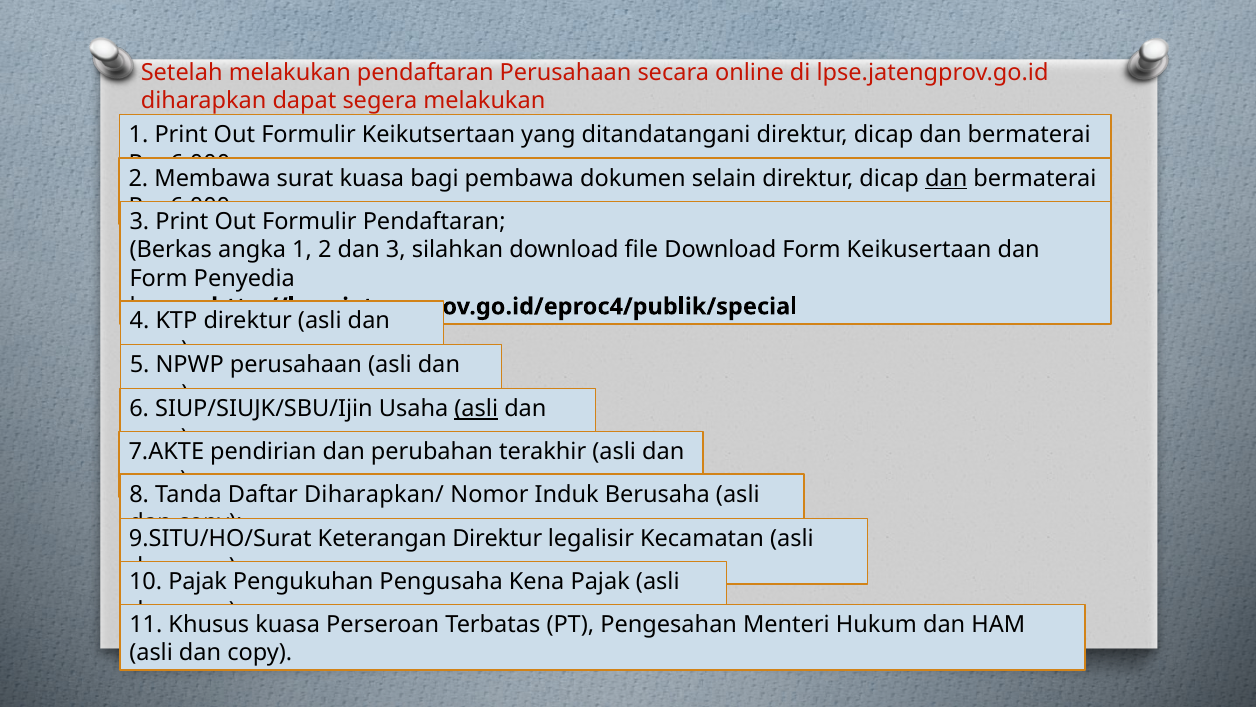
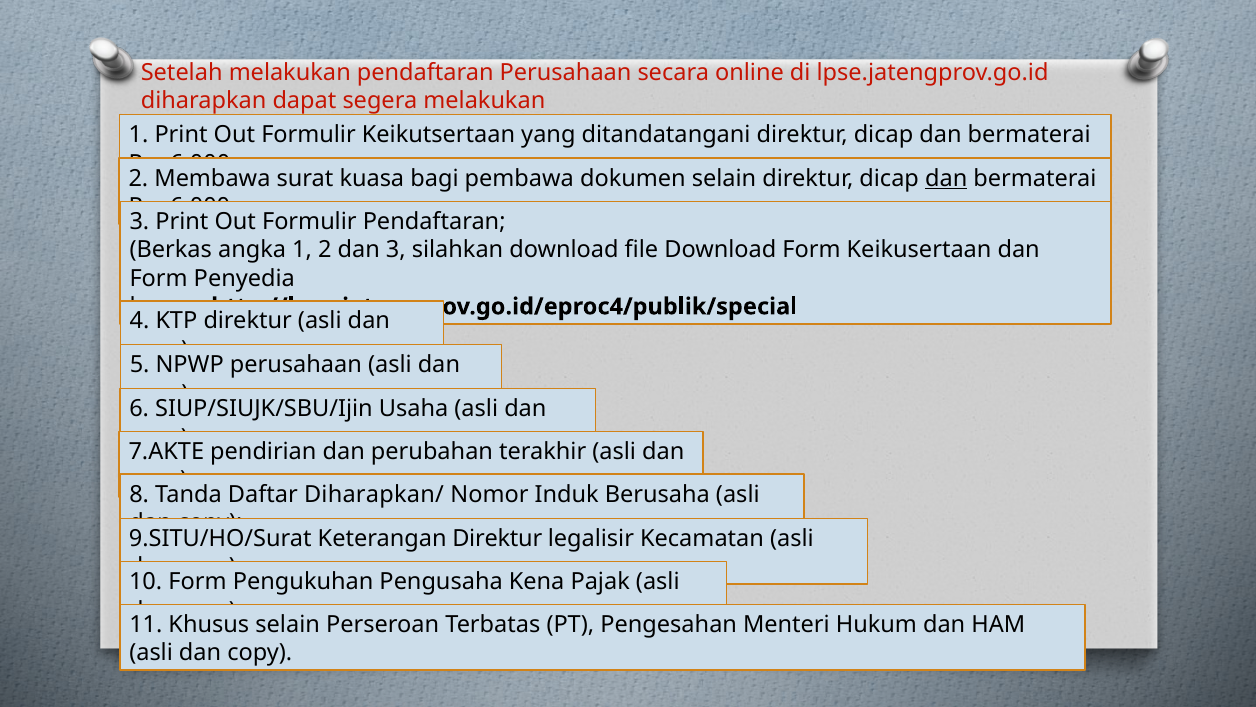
asli underline: present -> none (476, 409)
Pajak: Pajak -> Form (198, 582)
kuasa: kuasa -> selain (288, 624)
